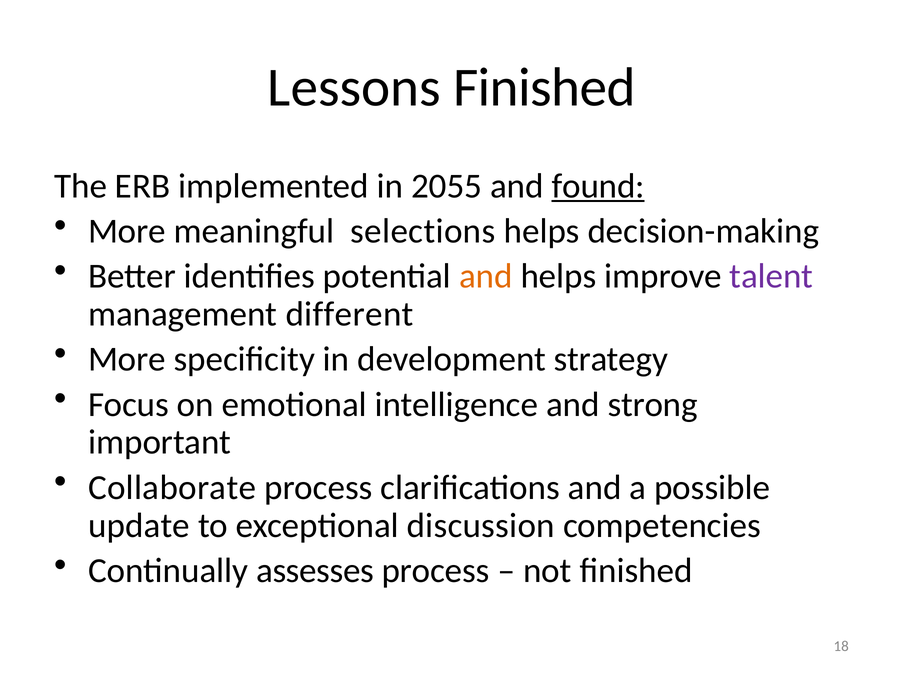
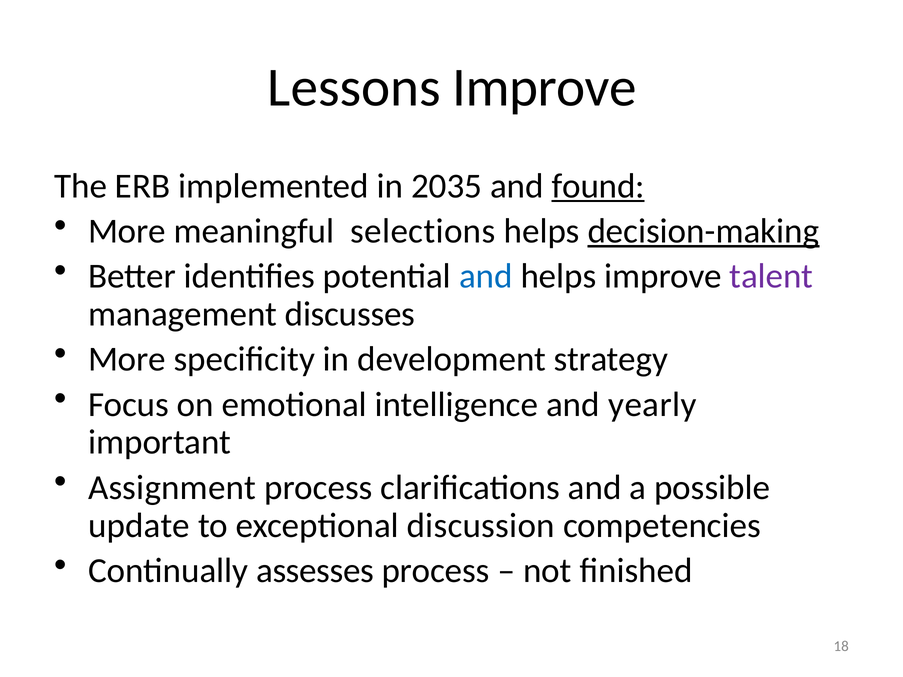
Lessons Finished: Finished -> Improve (544, 87)
2055: 2055 -> 2035 (447, 186)
decision-making underline: none -> present (703, 231)
and colour: orange -> blue (486, 276)
different: different -> discusses (350, 314)
strong: strong -> yearly (652, 405)
Collaborate: Collaborate -> Assignment (172, 488)
